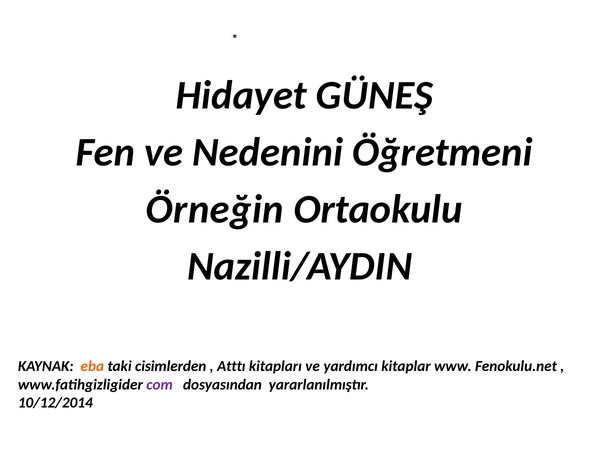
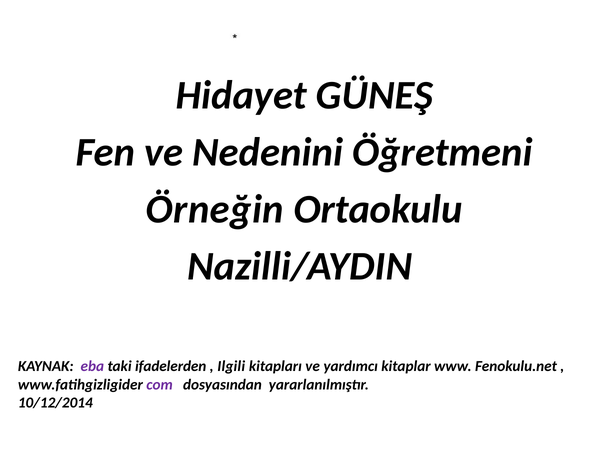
eba colour: orange -> purple (92, 366)
cisimlerden: cisimlerden -> ifadelerden (171, 366)
Atttı: Atttı -> Ilgili (231, 366)
